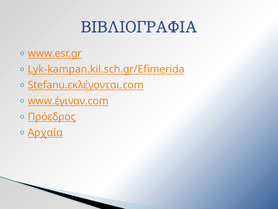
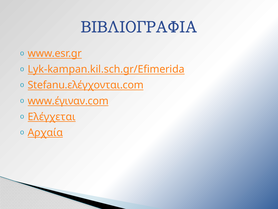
Stefanu.εκλέγονται.com: Stefanu.εκλέγονται.com -> Stefanu.ελέγχονται.com (86, 85)
Πρόεδρος: Πρόεδρος -> Ελέγχεται (52, 116)
